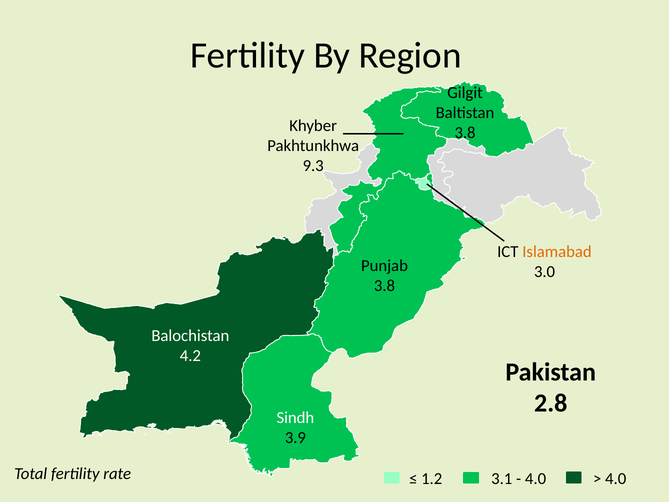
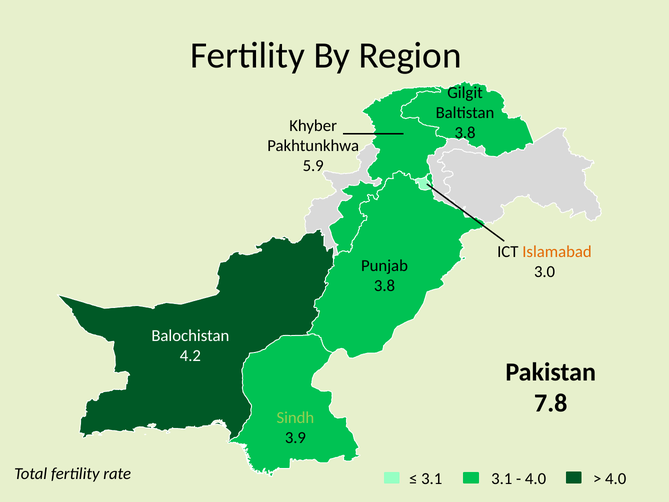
9.3: 9.3 -> 5.9 (313, 166)
2.8: 2.8 -> 7.8 (551, 403)
Sindh colour: white -> light green (295, 418)
1.2: 1.2 -> 3.1 (432, 478)
